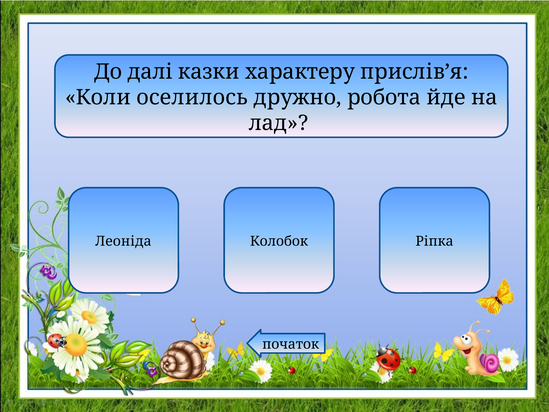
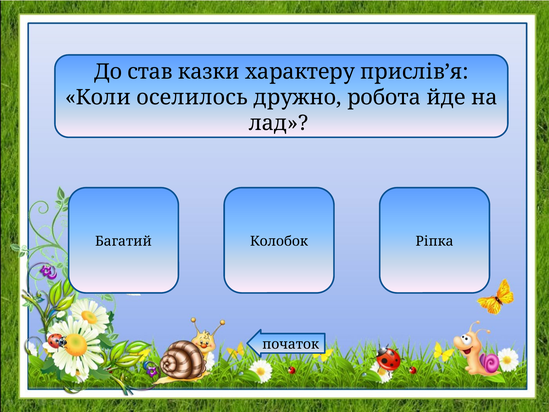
далі: далі -> став (150, 72)
Леоніда: Леоніда -> Багатий (123, 241)
